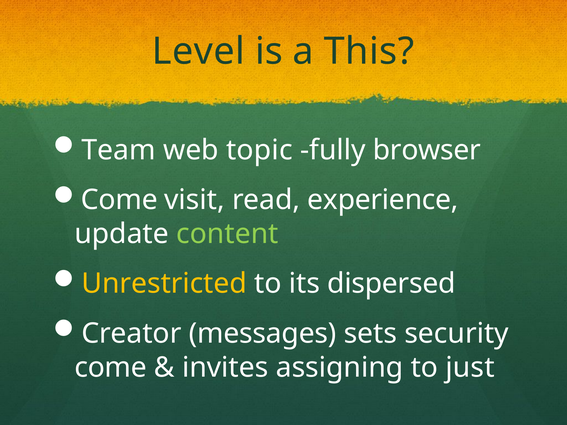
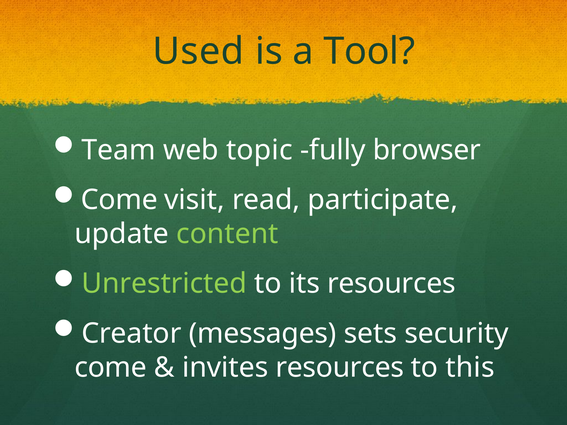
Level: Level -> Used (198, 52)
This: This -> Tool (369, 52)
experience: experience -> participate (383, 200)
Unrestricted colour: yellow -> light green (164, 284)
its dispersed: dispersed -> resources (391, 284)
invites assigning: assigning -> resources (340, 368)
just: just -> this (470, 368)
